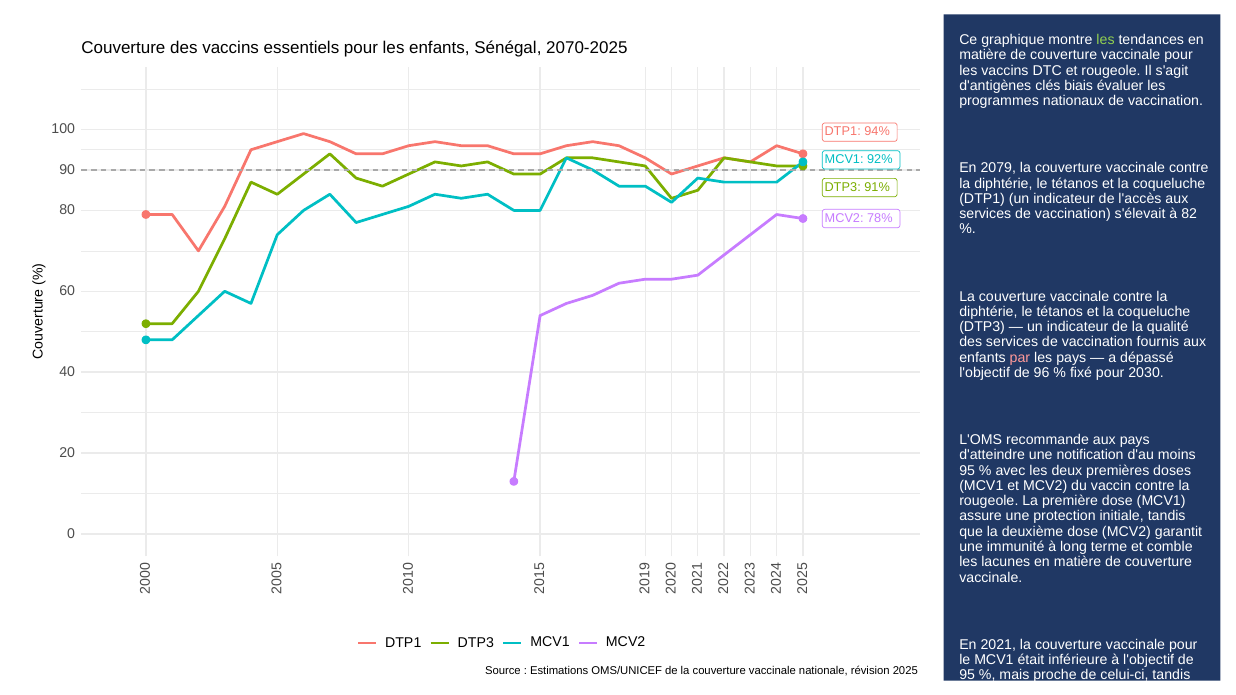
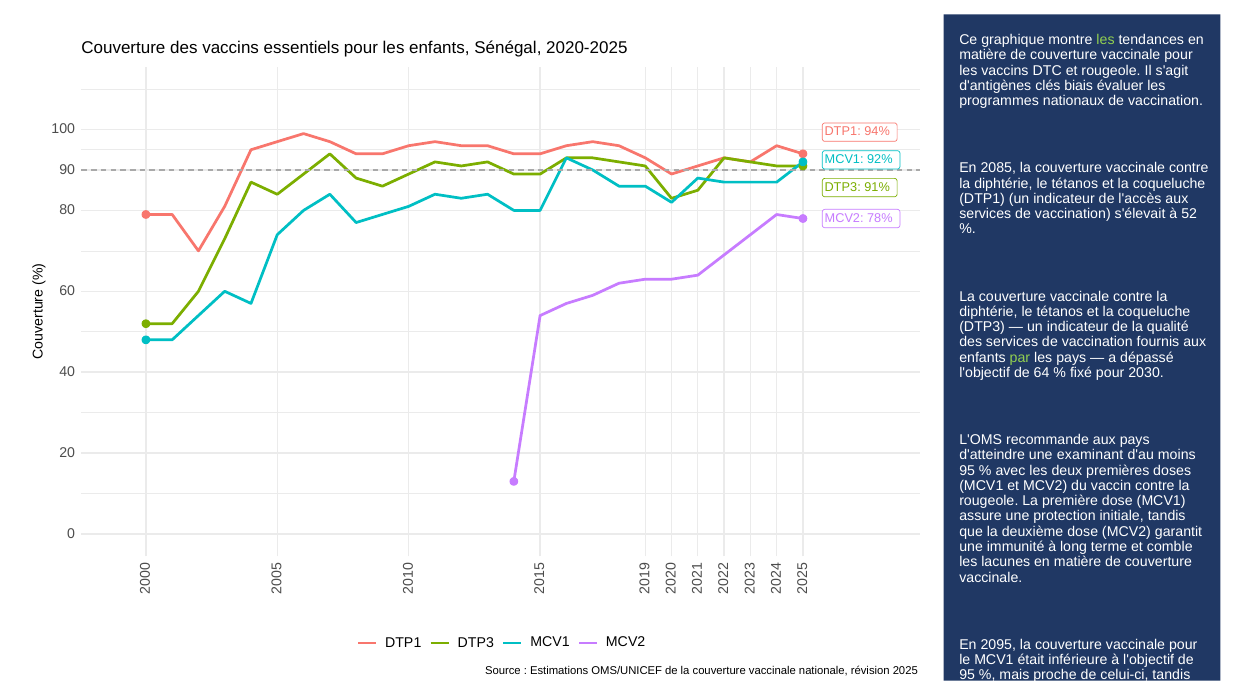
2070-2025: 2070-2025 -> 2020-2025 (587, 48)
2079: 2079 -> 2085 (998, 168)
82: 82 -> 52 (1189, 214)
par colour: pink -> light green (1020, 358)
96: 96 -> 64 (1042, 373)
notification: notification -> examinant (1090, 455)
2021: 2021 -> 2095 (998, 645)
